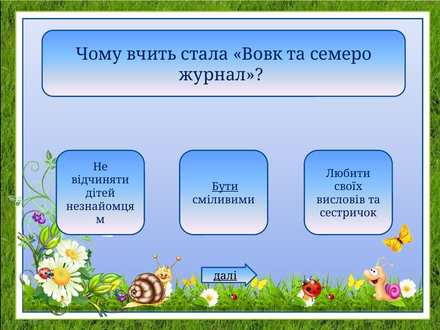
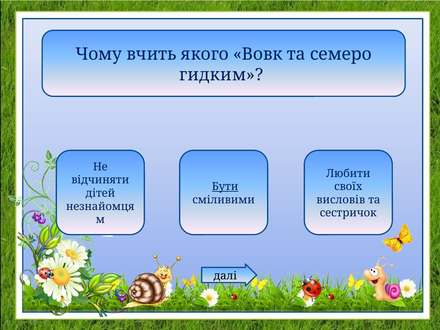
стала: стала -> якого (205, 54)
журнал: журнал -> гидким (221, 75)
далі underline: present -> none (225, 276)
